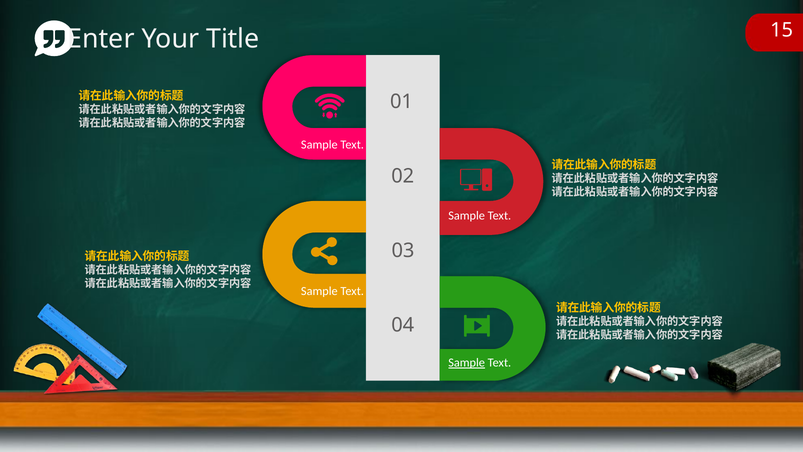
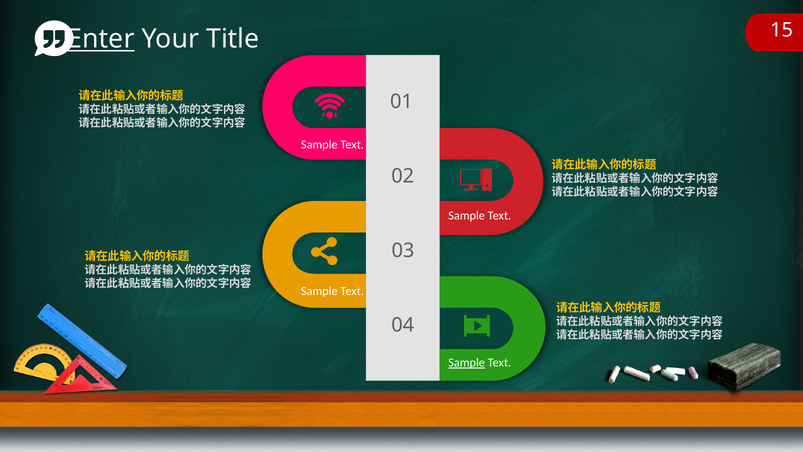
Enter underline: none -> present (101, 39)
